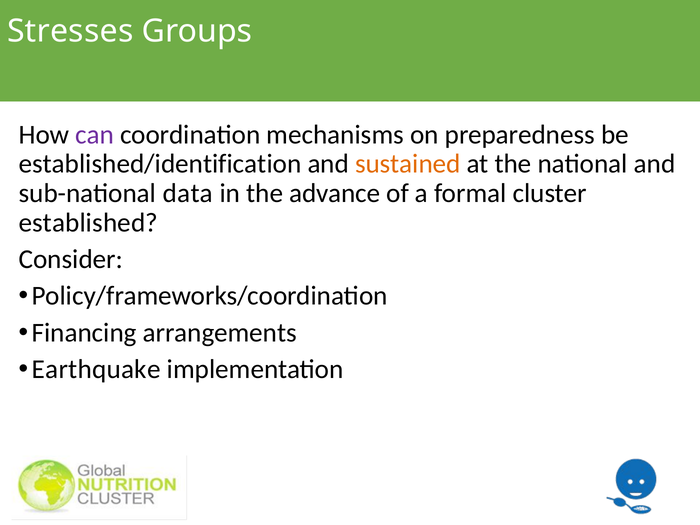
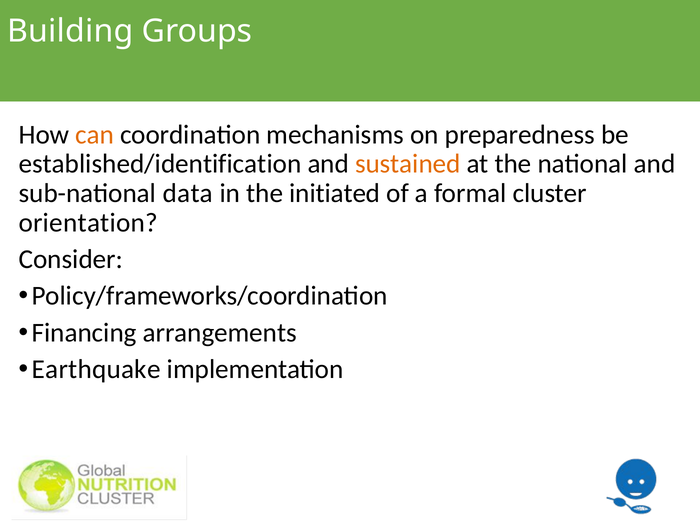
Stresses: Stresses -> Building (70, 31)
can colour: purple -> orange (95, 135)
advance: advance -> initiated (335, 193)
established: established -> orientation (88, 223)
